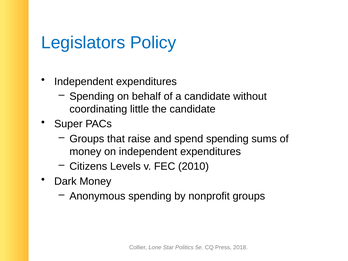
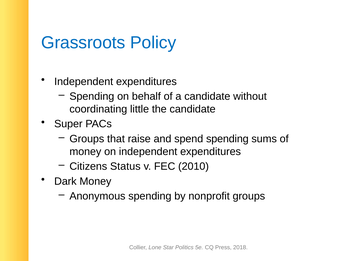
Legislators: Legislators -> Grassroots (83, 43)
Levels: Levels -> Status (125, 166)
